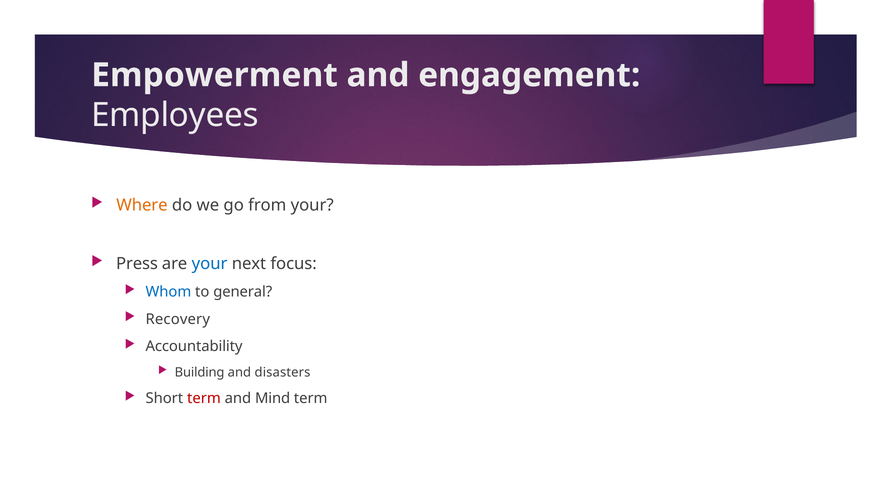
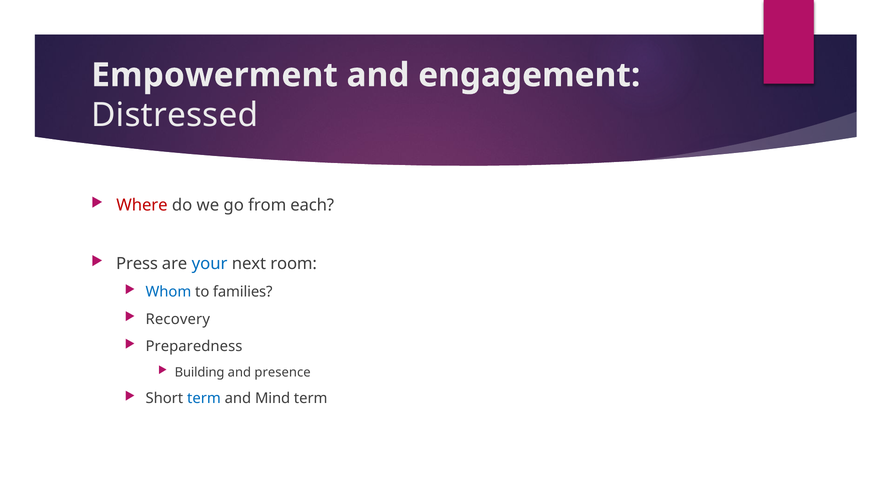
Employees: Employees -> Distressed (175, 115)
Where colour: orange -> red (142, 205)
from your: your -> each (312, 205)
focus: focus -> room (294, 264)
general: general -> families (243, 292)
Accountability: Accountability -> Preparedness (194, 346)
disasters: disasters -> presence (283, 372)
term colour: red -> blue (204, 398)
